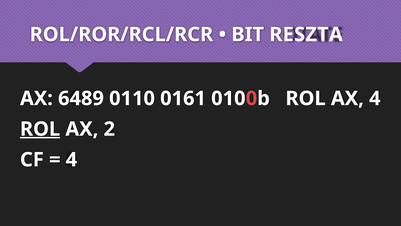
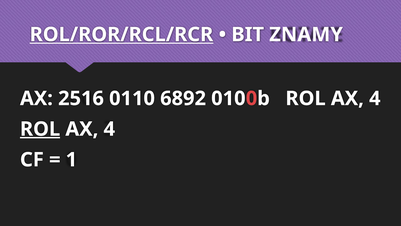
ROL/ROR/RCL/RCR underline: none -> present (121, 34)
RESZTA: RESZTA -> ZNAMY (306, 34)
6489: 6489 -> 2516 (81, 98)
0161: 0161 -> 6892 (183, 98)
2: 2 -> 4 (109, 129)
4: 4 -> 1 (71, 159)
